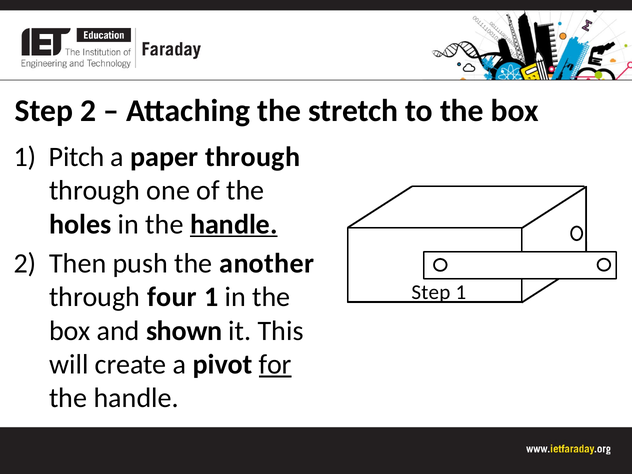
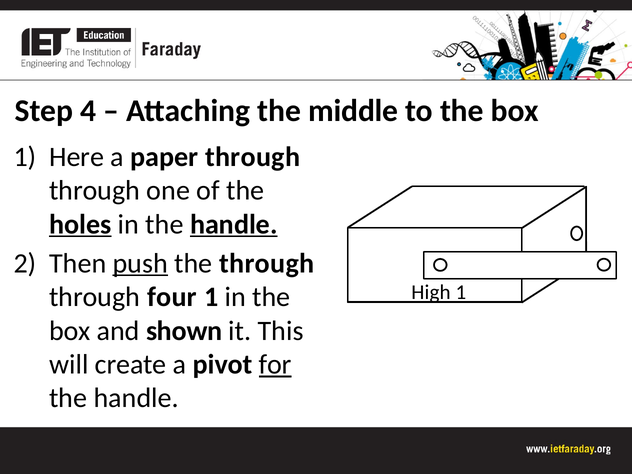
Step 2: 2 -> 4 (88, 111)
stretch: stretch -> middle (353, 111)
Pitch: Pitch -> Here (77, 157)
holes underline: none -> present (80, 224)
push underline: none -> present (140, 263)
the another: another -> through (267, 263)
Step: Step -> High (431, 292)
